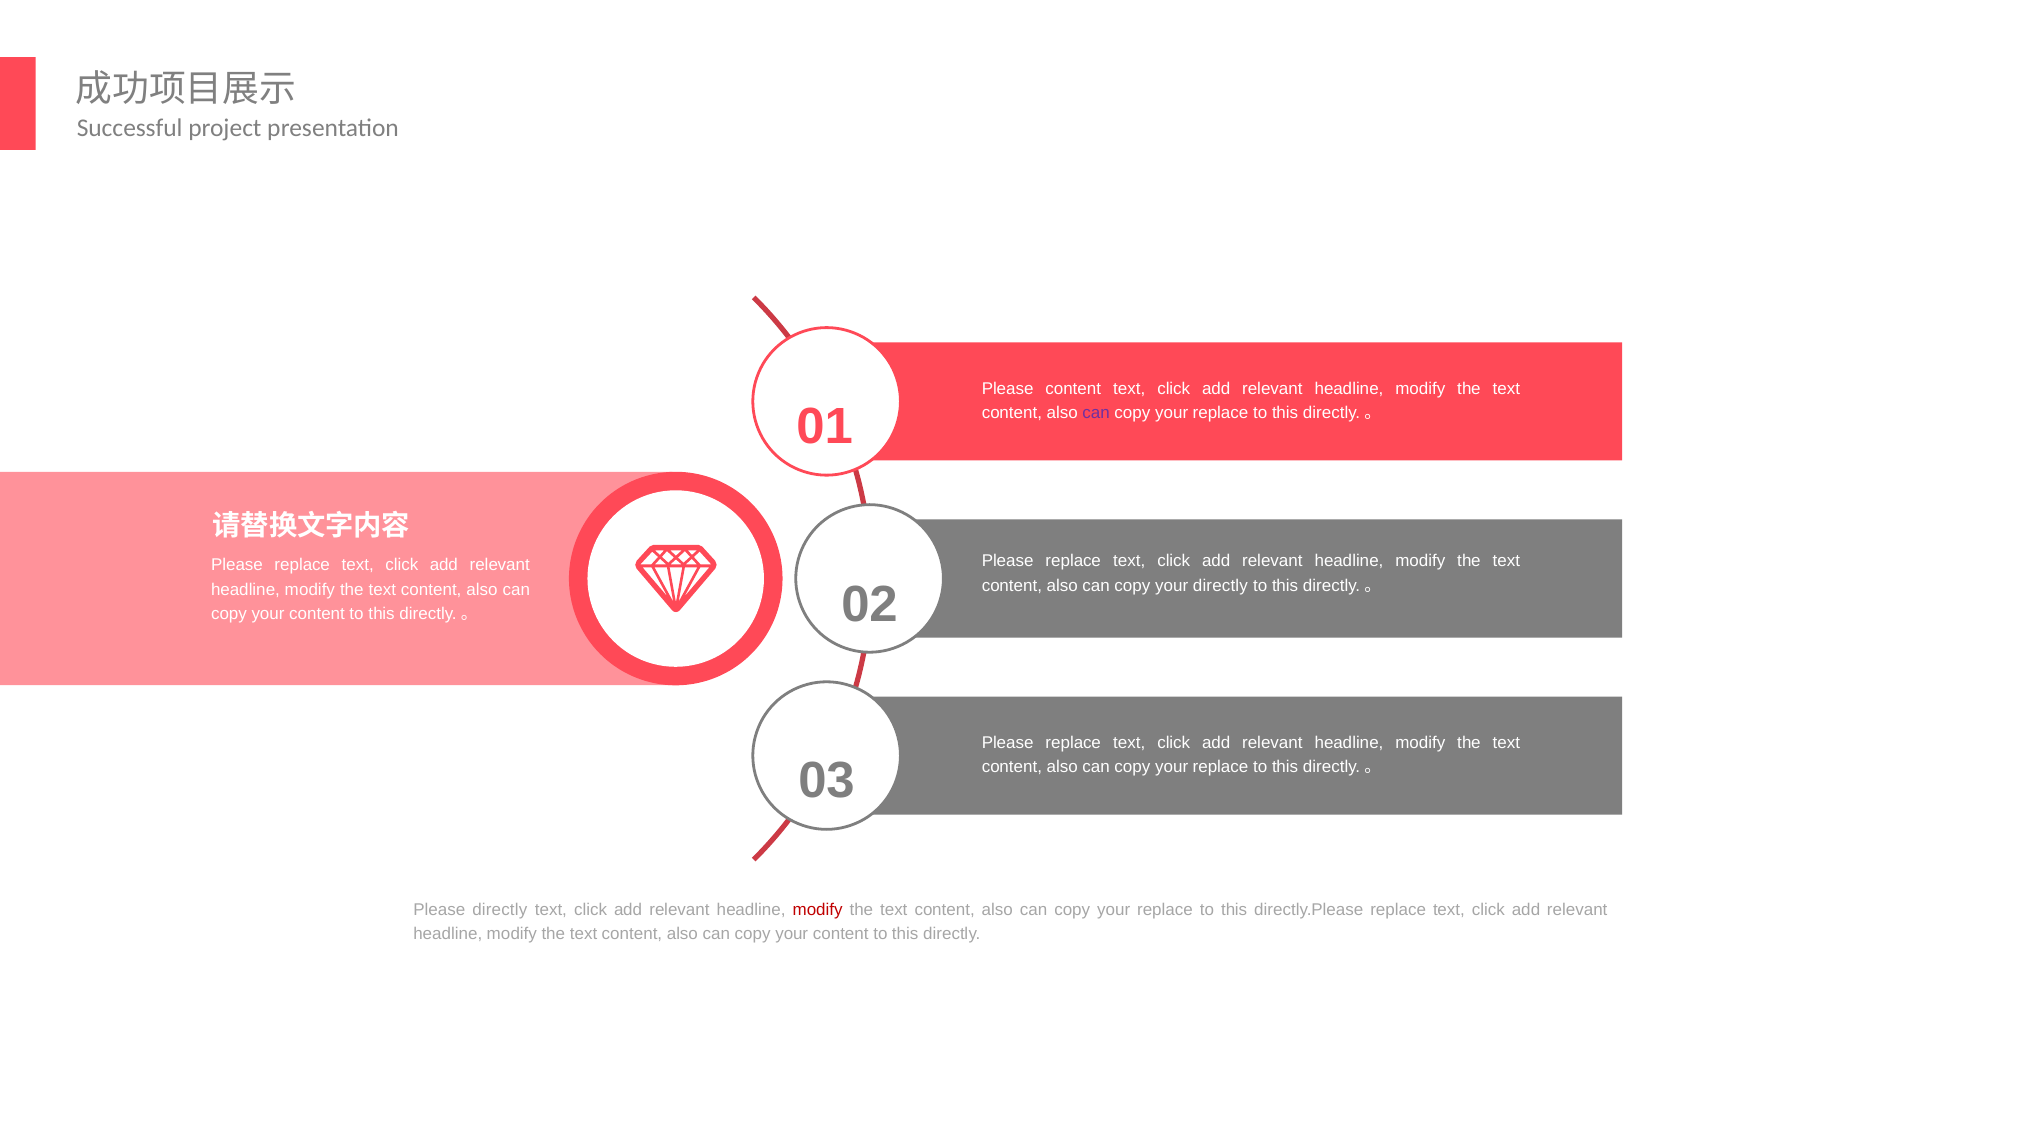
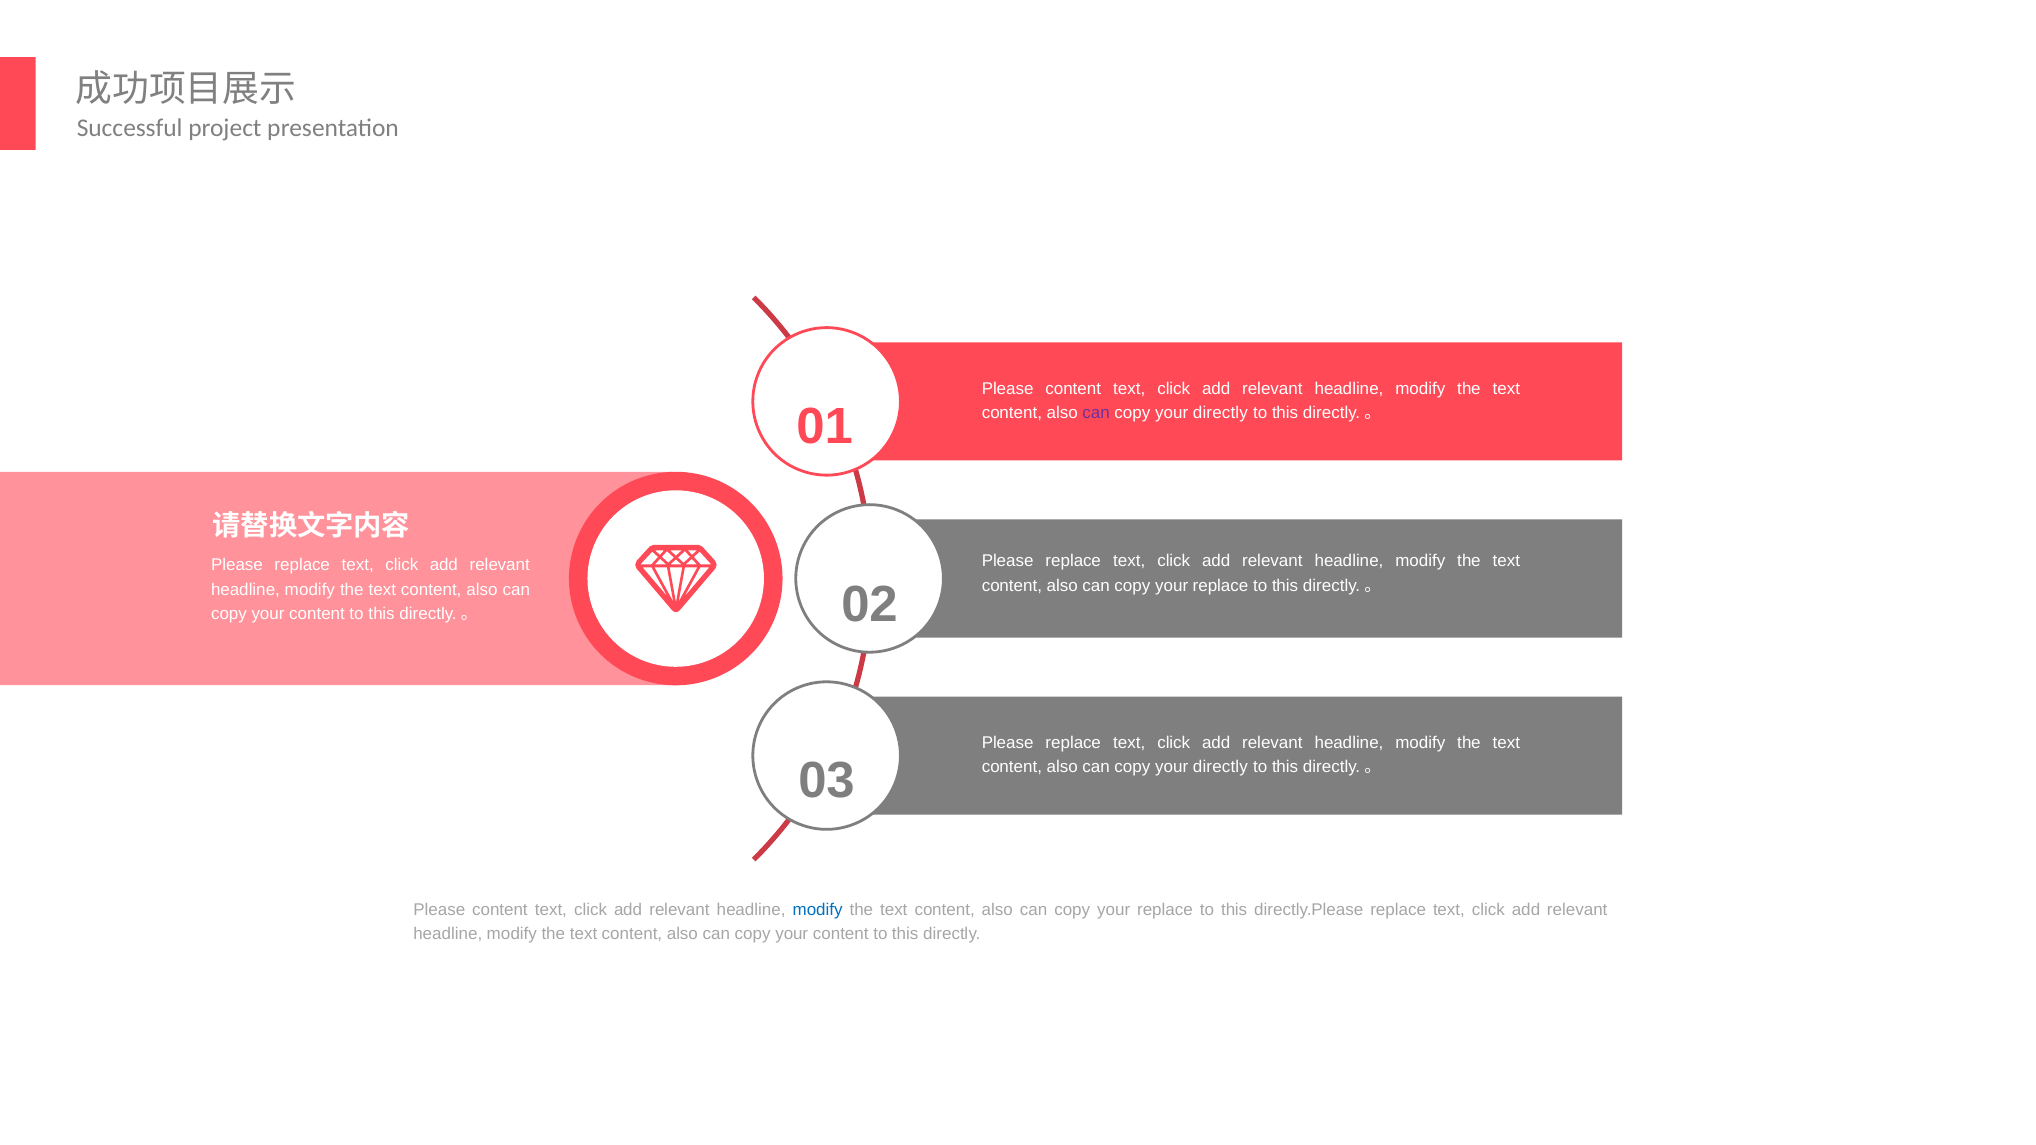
replace: replace -> directly (1220, 413)
directly: directly -> replace (1220, 586)
replace: replace -> directly (1220, 767)
directly: directly -> content (500, 910)
modify colour: red -> blue (818, 910)
